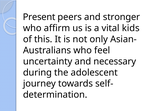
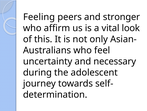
Present: Present -> Feeling (39, 17)
kids: kids -> look (131, 28)
